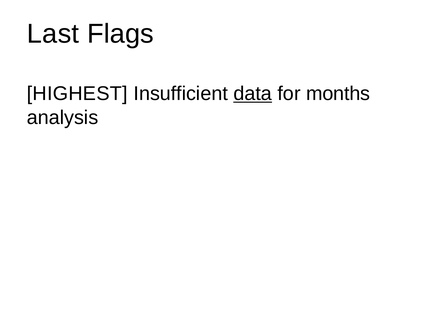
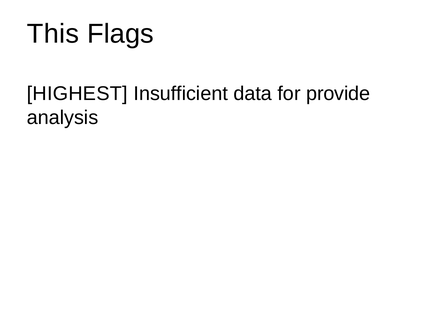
Last: Last -> This (53, 34)
data underline: present -> none (253, 94)
months: months -> provide (338, 94)
